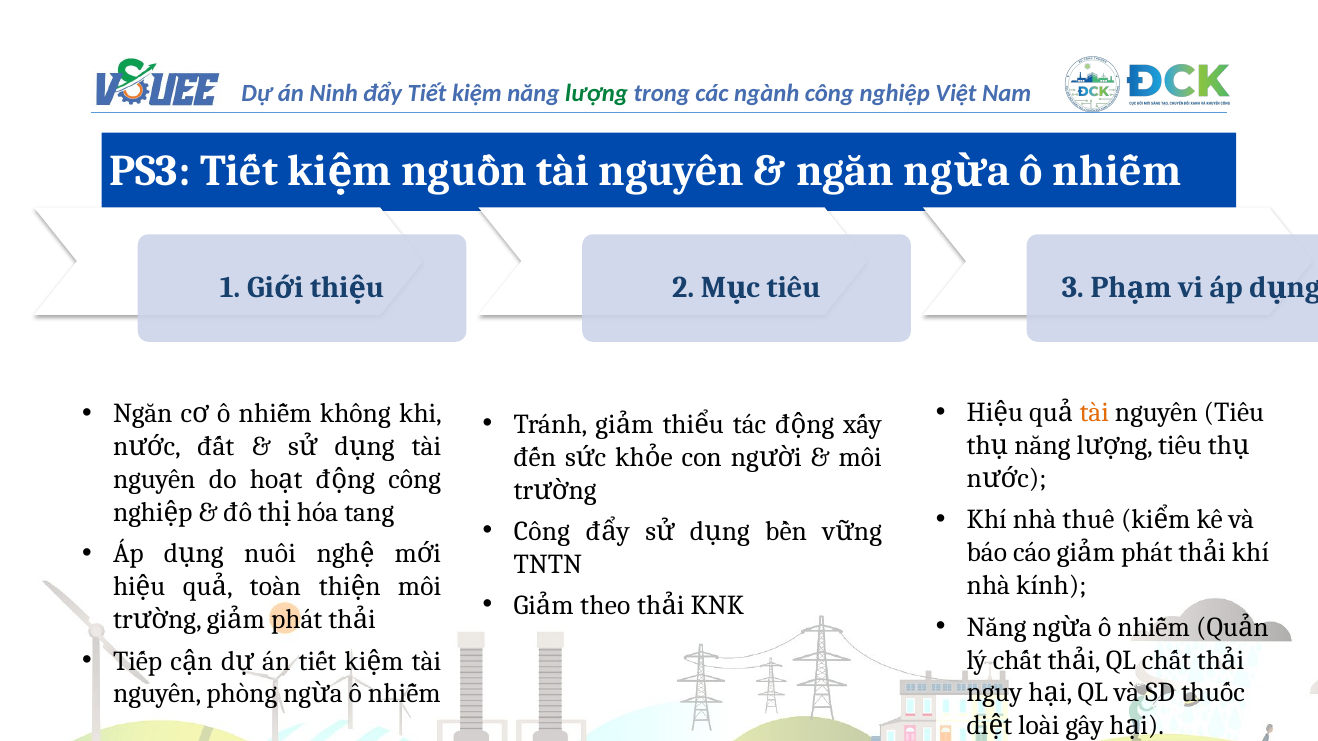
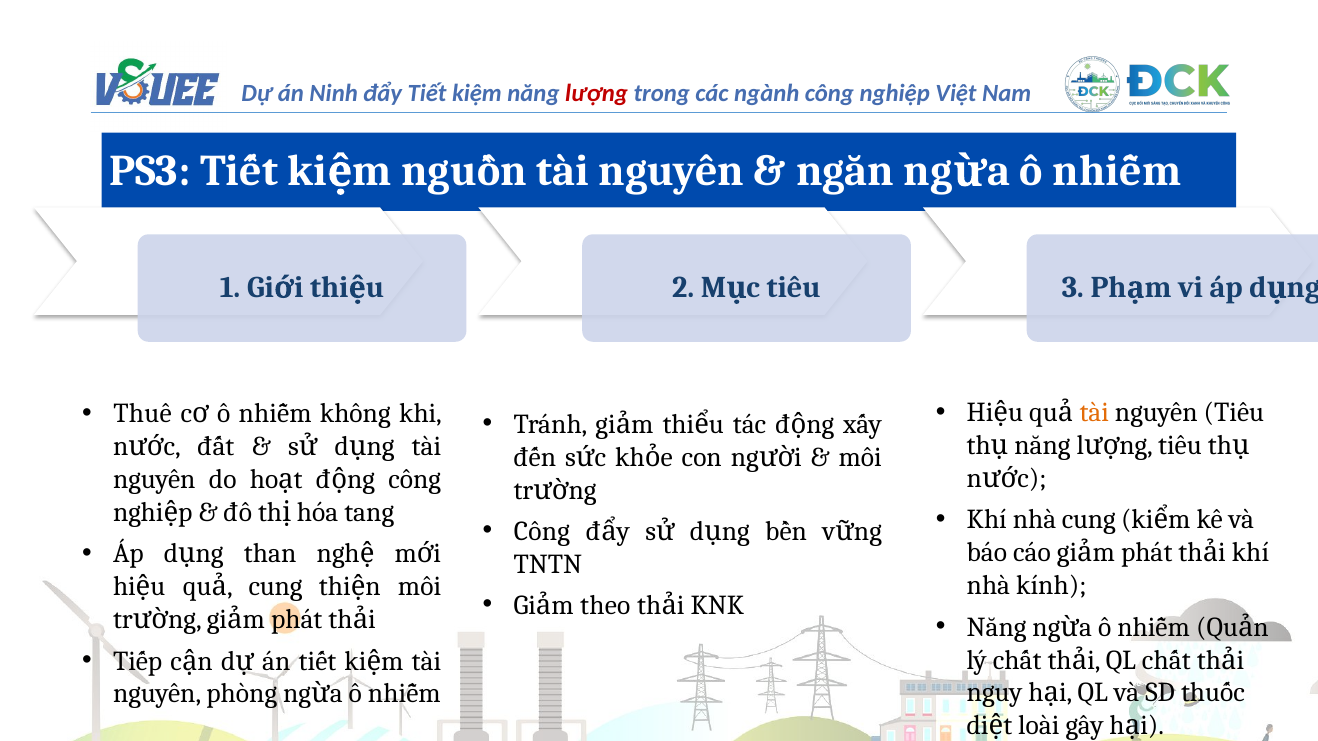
lượng colour: green -> red (597, 94)
Ngăn: Ngăn -> Thuê (143, 414)
nhà thuê: thuê -> cung (1089, 520)
nuôi: nuôi -> than (270, 554)
toàn: toàn -> cung (276, 587)
